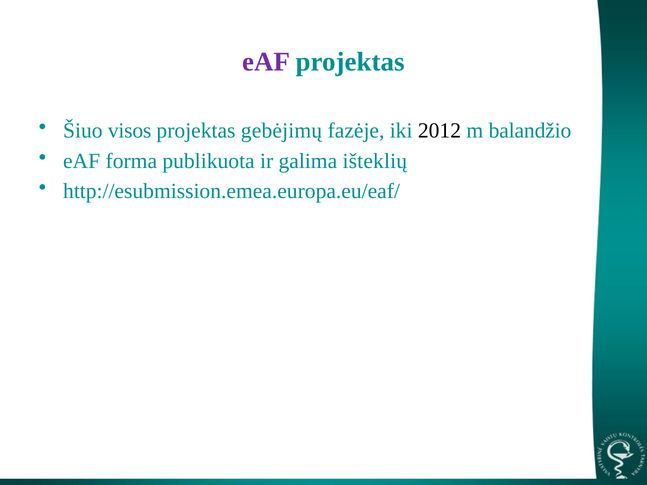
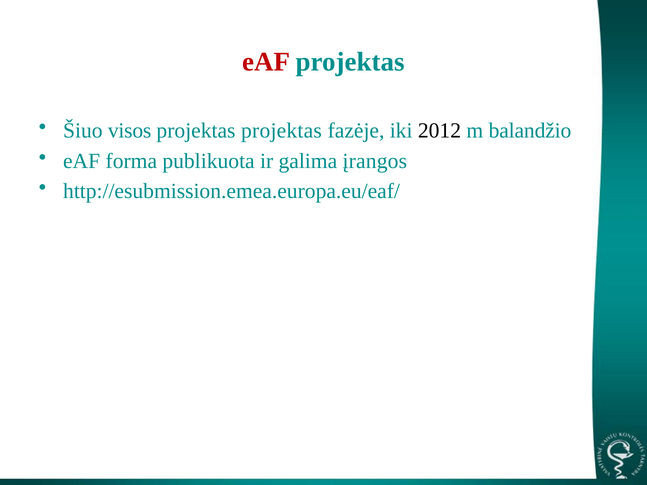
eAF colour: purple -> red (266, 62)
projektas gebėjimų: gebėjimų -> projektas (281, 131)
išteklių: išteklių -> įrangos (375, 161)
